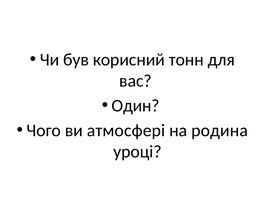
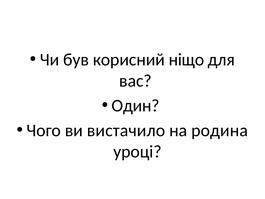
тонн: тонн -> ніщо (186, 60)
атмосфері: атмосфері -> вистачило (126, 130)
